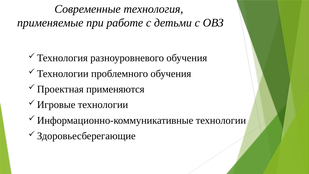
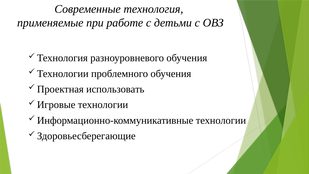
применяются: применяются -> использовать (115, 89)
